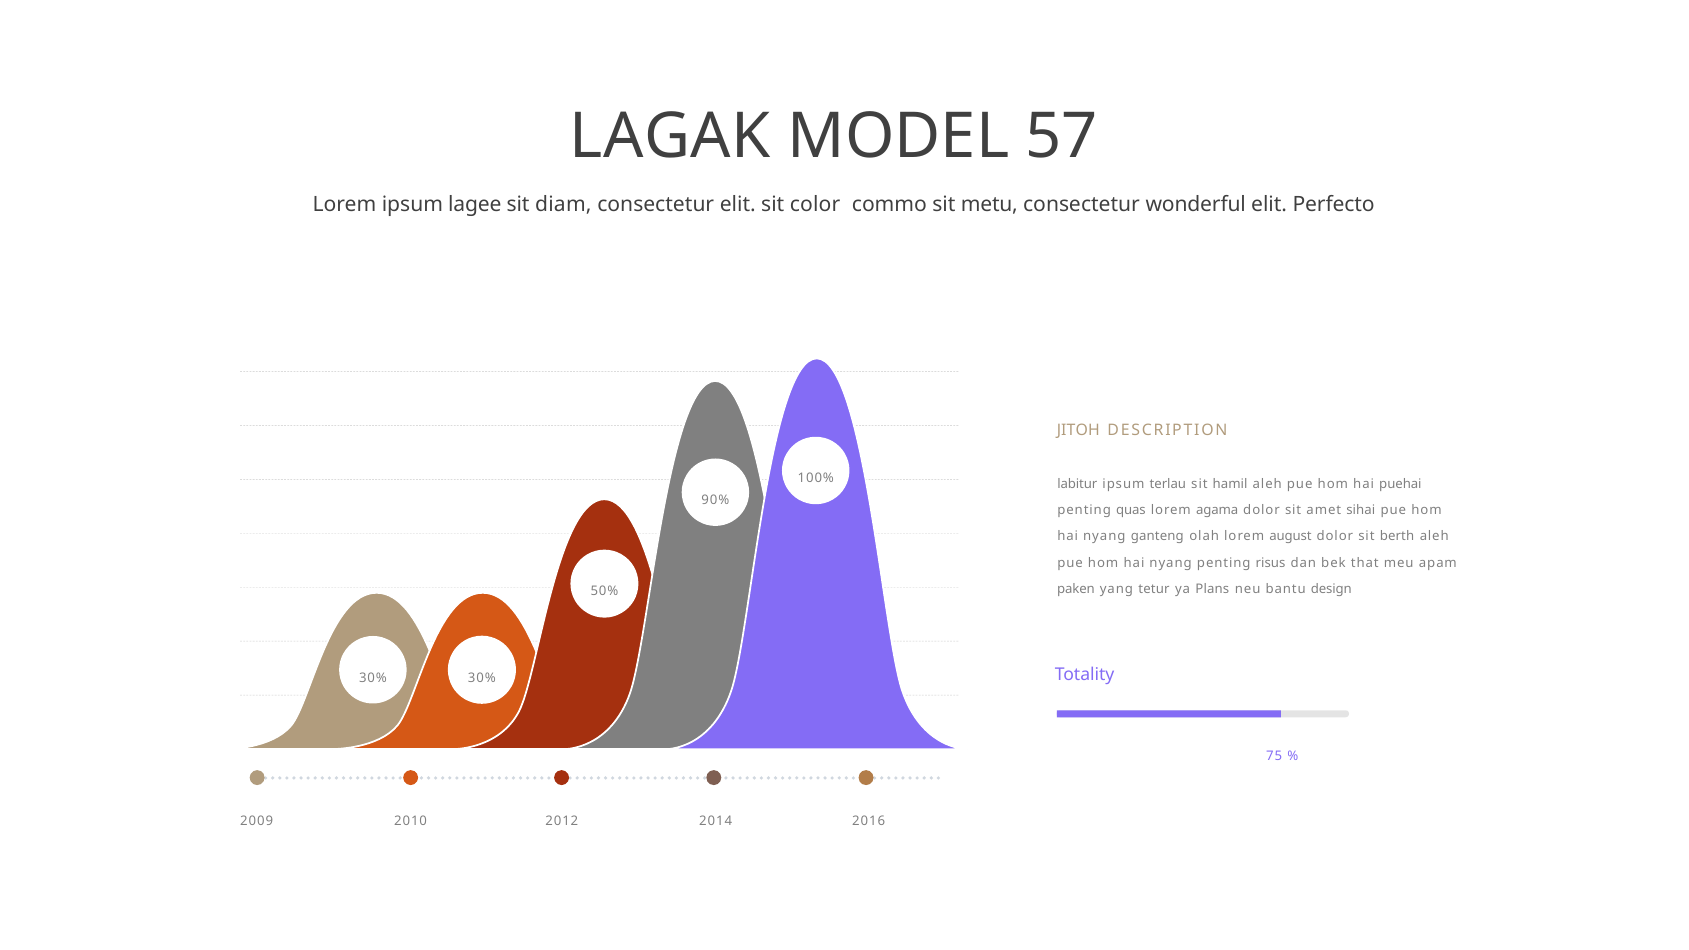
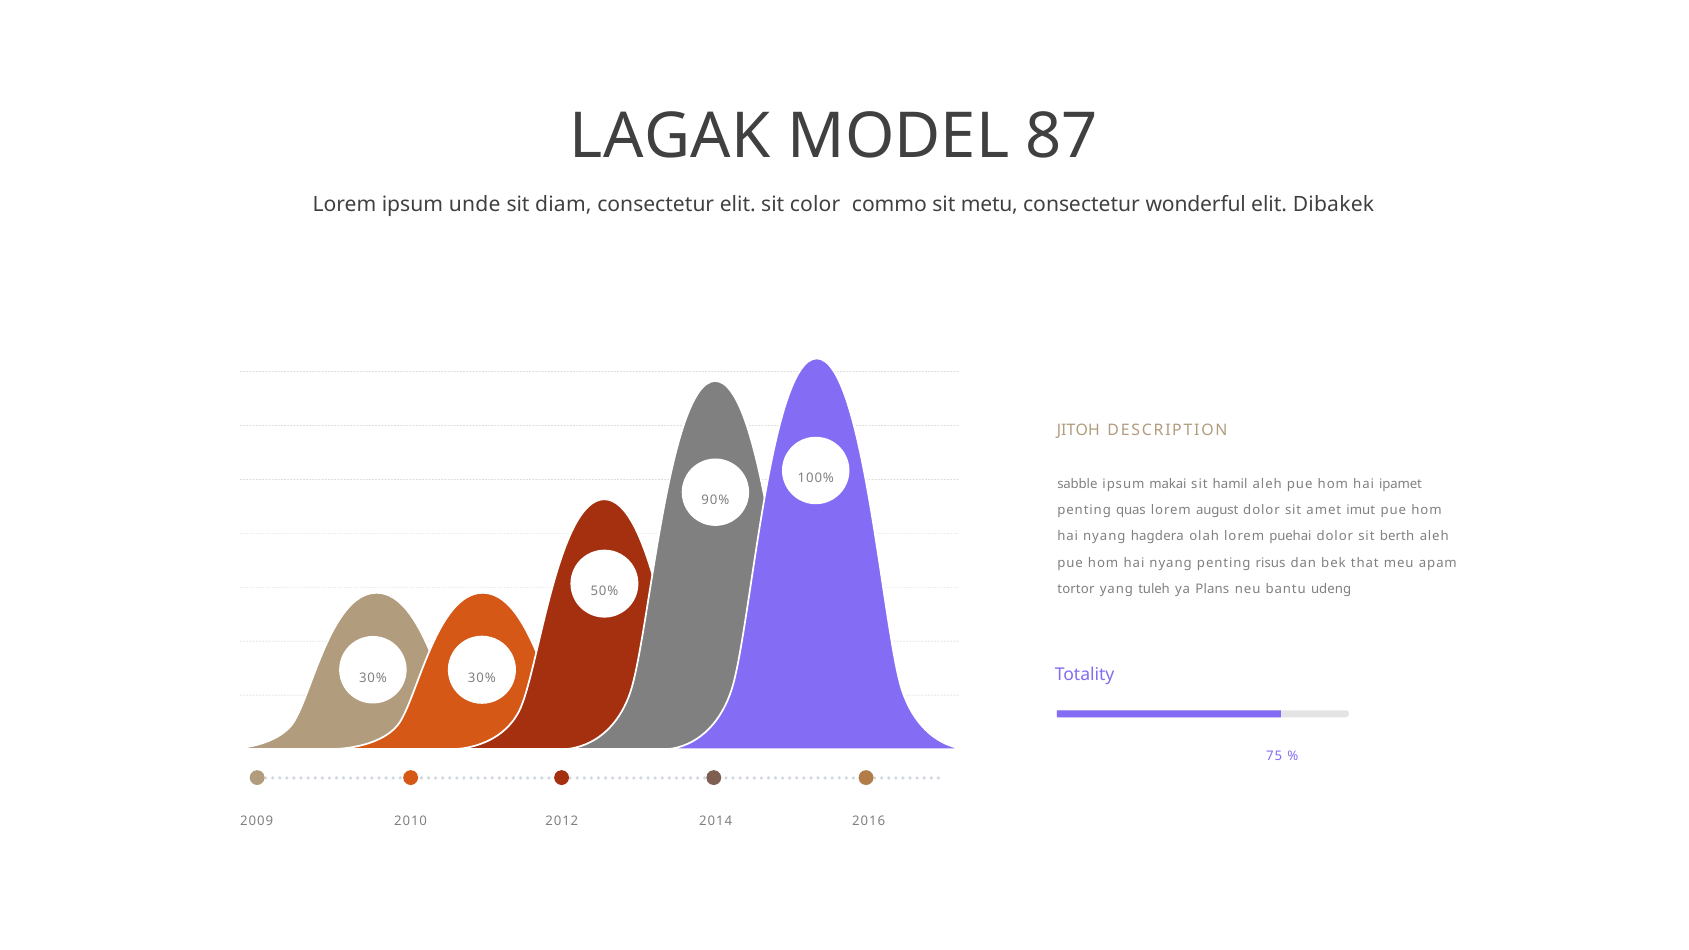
57: 57 -> 87 (1062, 136)
lagee: lagee -> unde (475, 204)
Perfecto: Perfecto -> Dibakek (1333, 204)
labitur: labitur -> sabble (1077, 484)
terlau: terlau -> makai (1168, 484)
puehai: puehai -> ipamet (1400, 484)
agama: agama -> august (1217, 510)
sihai: sihai -> imut (1361, 510)
ganteng: ganteng -> hagdera (1157, 537)
august: august -> puehai (1290, 537)
paken: paken -> tortor (1076, 589)
tetur: tetur -> tuleh (1154, 589)
design: design -> udeng (1331, 589)
